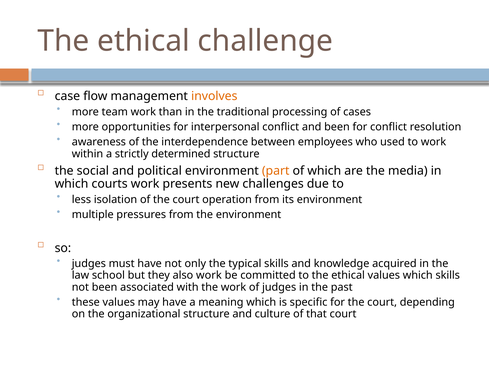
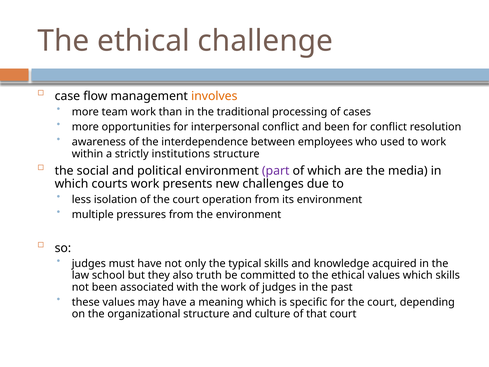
determined: determined -> institutions (181, 154)
part colour: orange -> purple (276, 171)
also work: work -> truth (209, 275)
